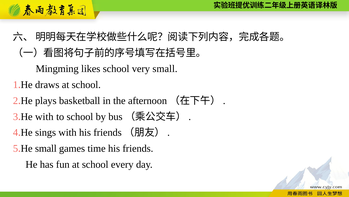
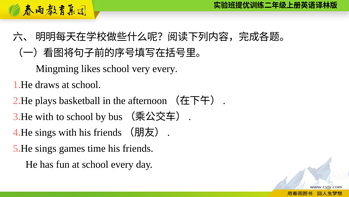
very small: small -> every (165, 69)
small: small -> sings (46, 148)
